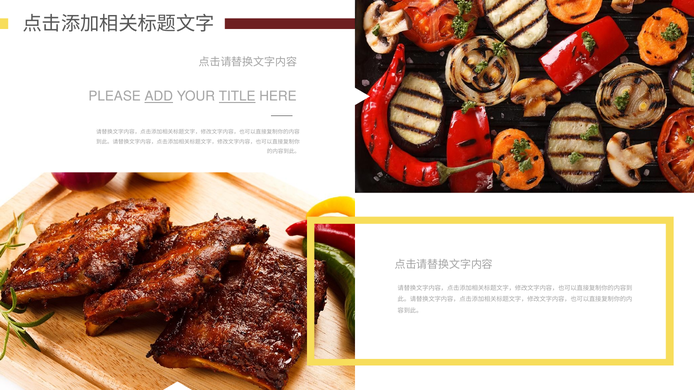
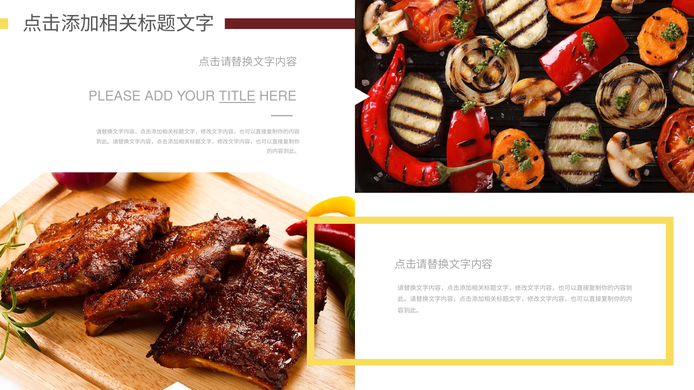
ADD underline: present -> none (159, 97)
